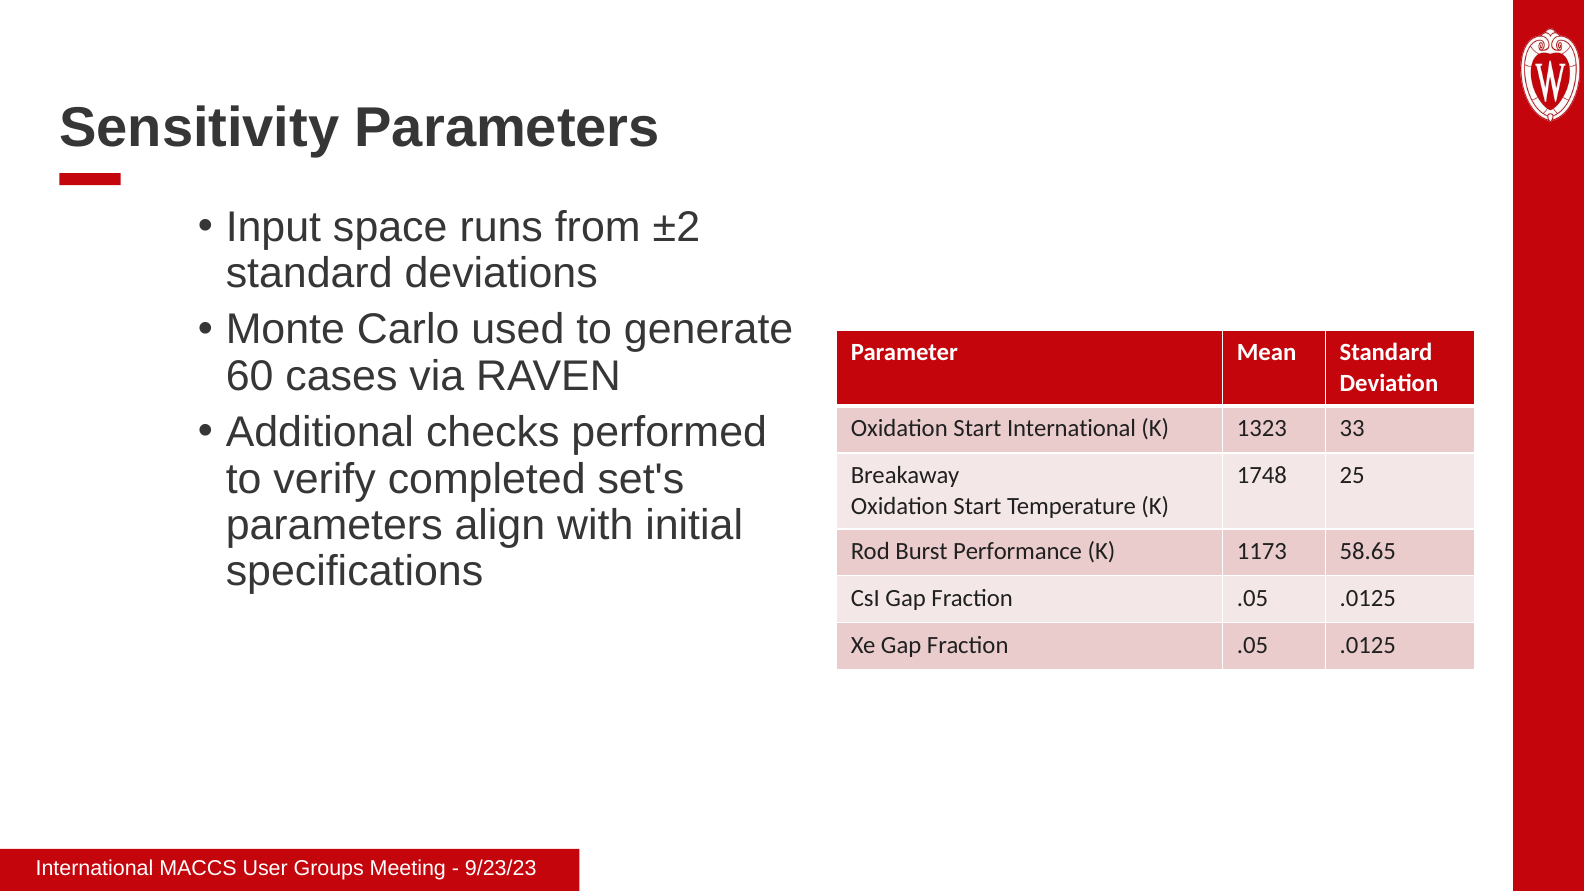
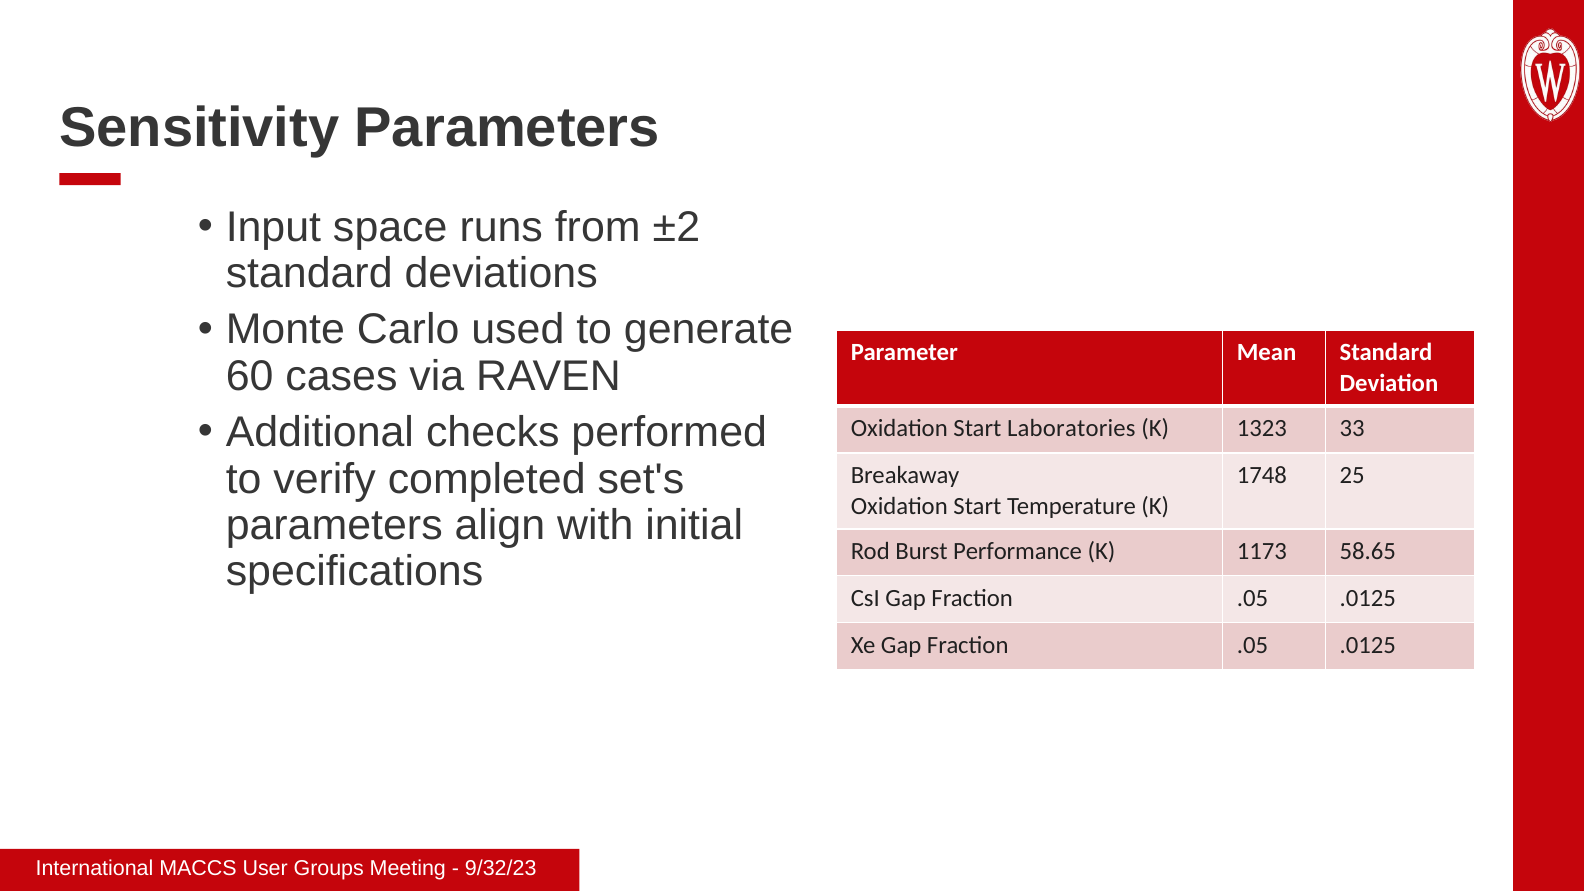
Start International: International -> Laboratories (1071, 429)
9/23/23: 9/23/23 -> 9/32/23 (501, 869)
